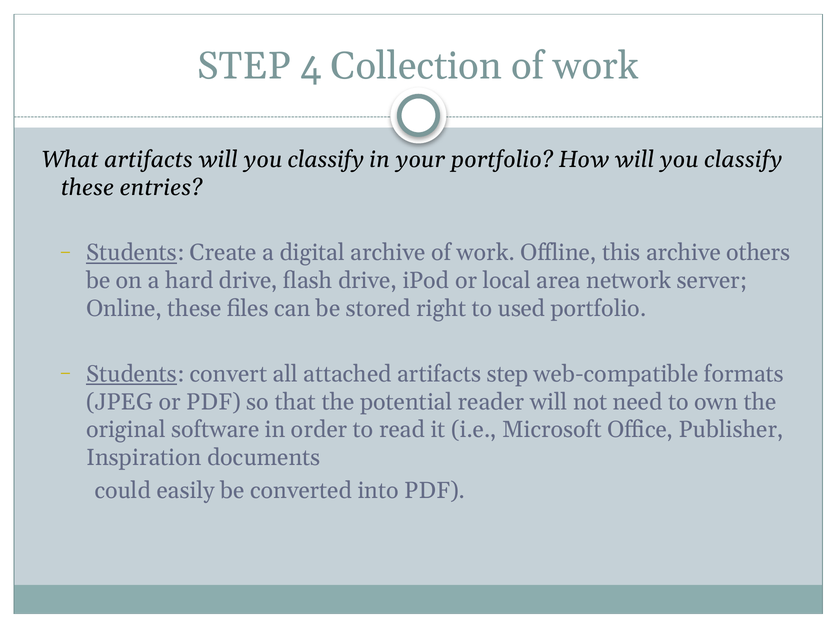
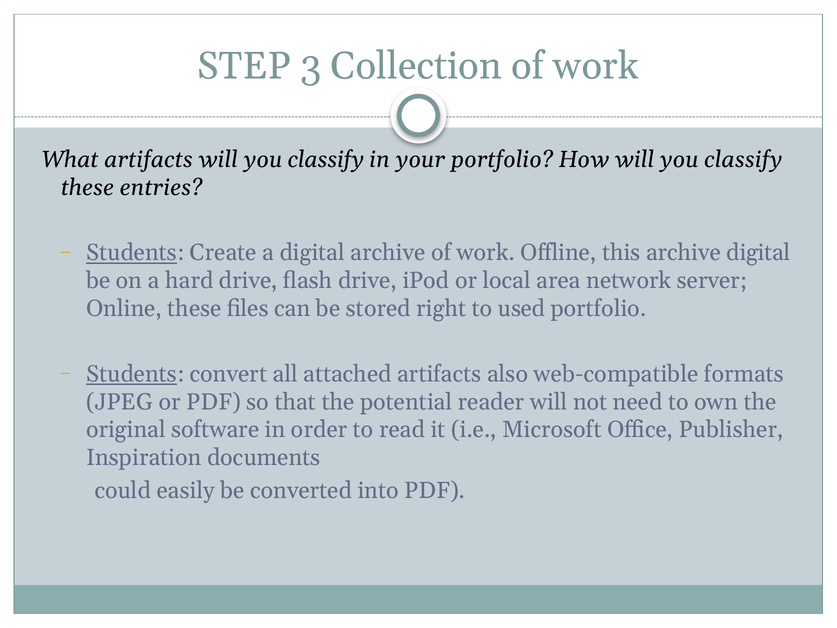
4: 4 -> 3 (311, 66)
archive others: others -> digital (758, 253)
artifacts step: step -> also (508, 374)
